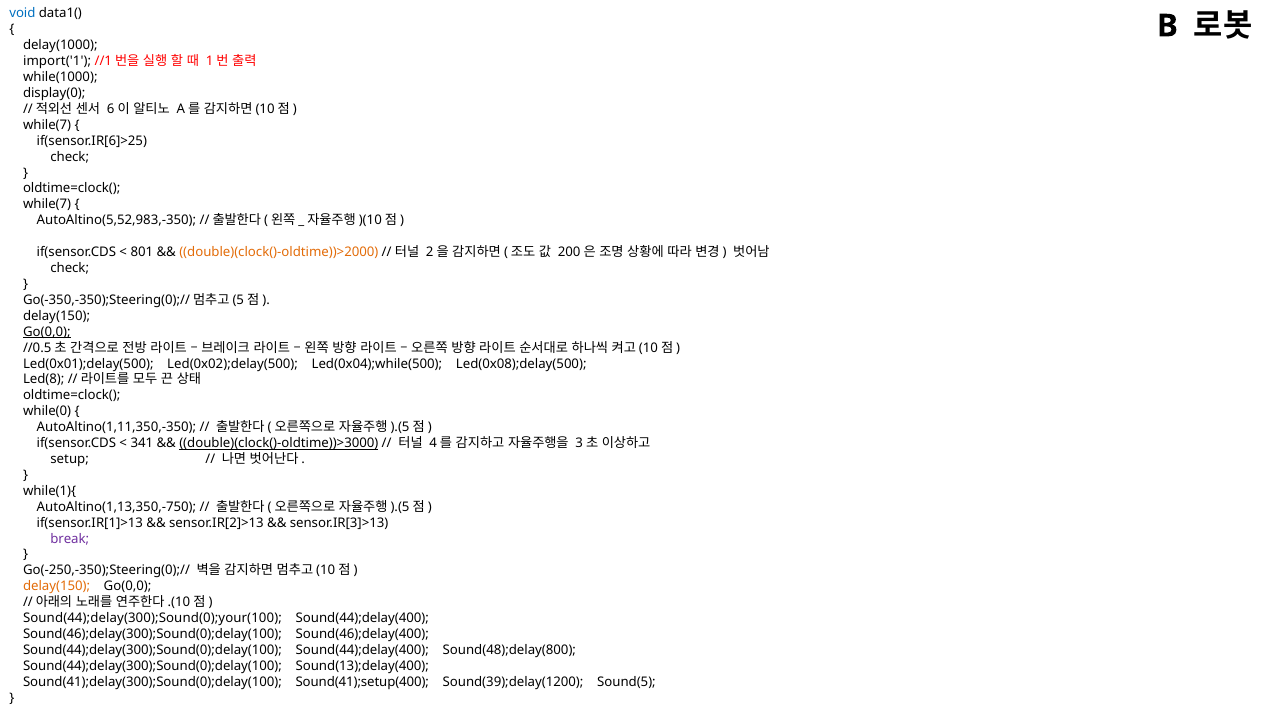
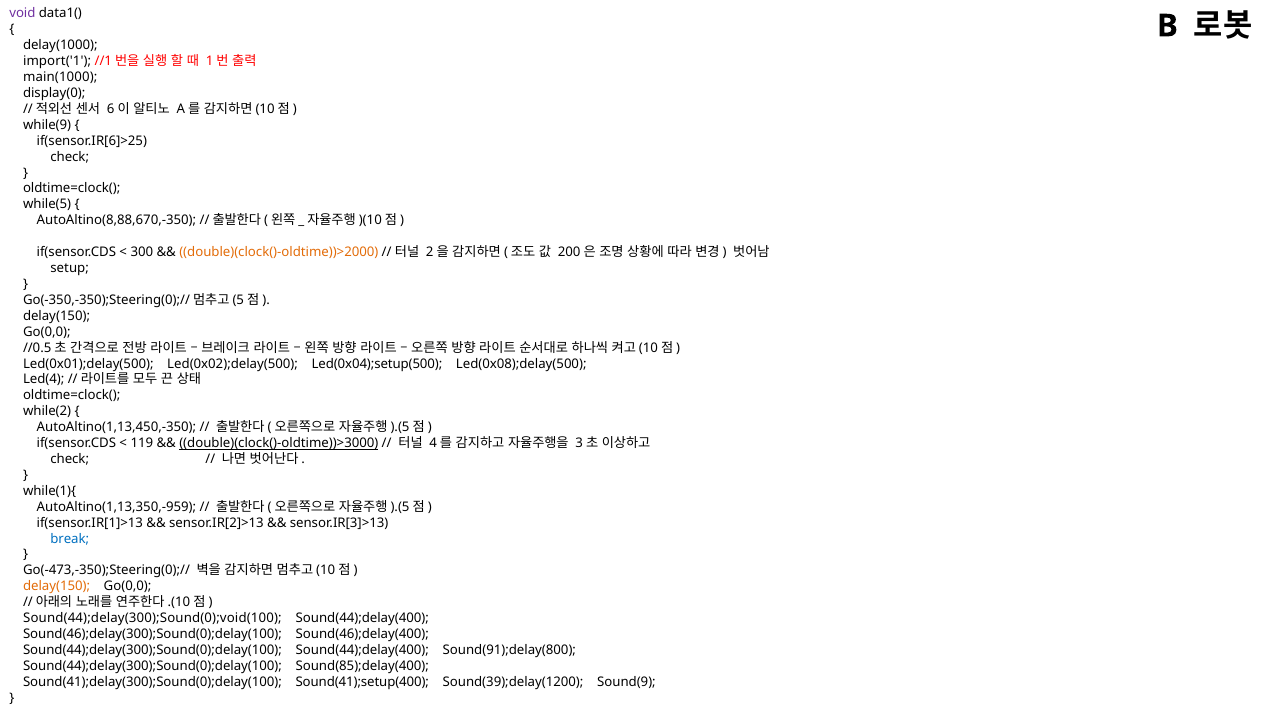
void colour: blue -> purple (22, 14)
while(1000: while(1000 -> main(1000 (60, 77)
while(7: while(7 -> while(9 (47, 125)
while(7: while(7 -> while(5 (47, 204)
AutoAltino(5,52,983,-350: AutoAltino(5,52,983,-350 -> AutoAltino(8,88,670,-350 (116, 220)
801: 801 -> 300 (142, 252)
check: check -> setup (70, 268)
Go(0,0 underline: present -> none (47, 332)
Led(0x04);while(500: Led(0x04);while(500 -> Led(0x04);setup(500 (377, 364)
Led(8: Led(8 -> Led(4 (44, 380)
while(0: while(0 -> while(2 (47, 411)
AutoAltino(1,11,350,-350: AutoAltino(1,11,350,-350 -> AutoAltino(1,13,450,-350 (116, 427)
341: 341 -> 119 (142, 443)
setup: setup -> check (70, 459)
AutoAltino(1,13,350,-750: AutoAltino(1,13,350,-750 -> AutoAltino(1,13,350,-959 (116, 507)
break colour: purple -> blue (70, 539)
Go(-250,-350);Steering(0);//: Go(-250,-350);Steering(0);// -> Go(-473,-350);Steering(0);// (106, 570)
Sound(44);delay(300);Sound(0);your(100: Sound(44);delay(300);Sound(0);your(100 -> Sound(44);delay(300);Sound(0);void(100 (152, 618)
Sound(48);delay(800: Sound(48);delay(800 -> Sound(91);delay(800 (509, 650)
Sound(13);delay(400: Sound(13);delay(400 -> Sound(85);delay(400 (362, 666)
Sound(5: Sound(5 -> Sound(9 (626, 682)
